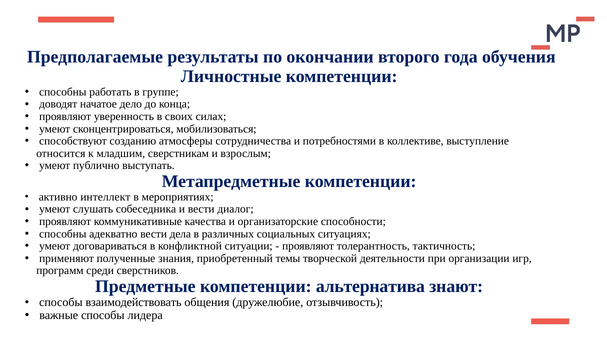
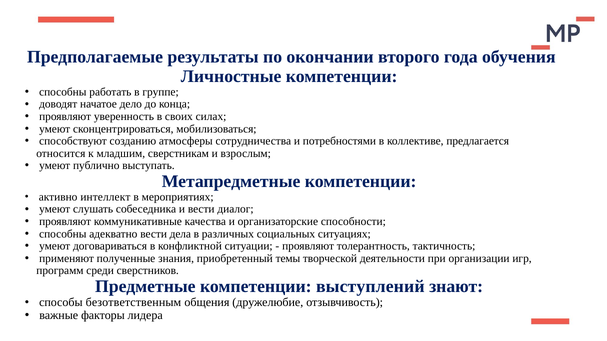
выступление: выступление -> предлагается (478, 141)
альтернатива: альтернатива -> выступлений (370, 287)
взаимодействовать: взаимодействовать -> безответственным (133, 303)
важные способы: способы -> факторы (103, 316)
